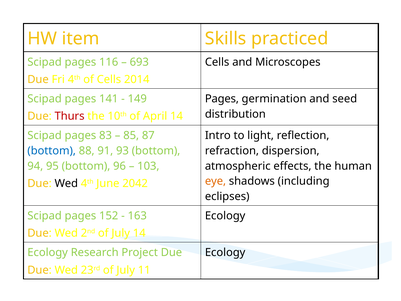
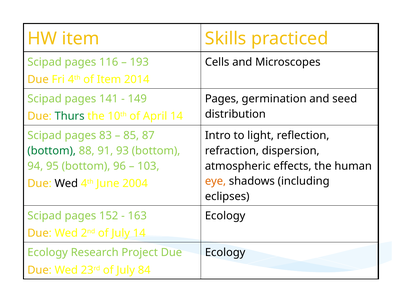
693: 693 -> 193 (139, 62)
of Cells: Cells -> Item (109, 79)
Thurs colour: red -> green (70, 116)
bottom colour: blue -> green (52, 151)
2042: 2042 -> 2004 (135, 183)
11: 11 -> 84 (144, 270)
